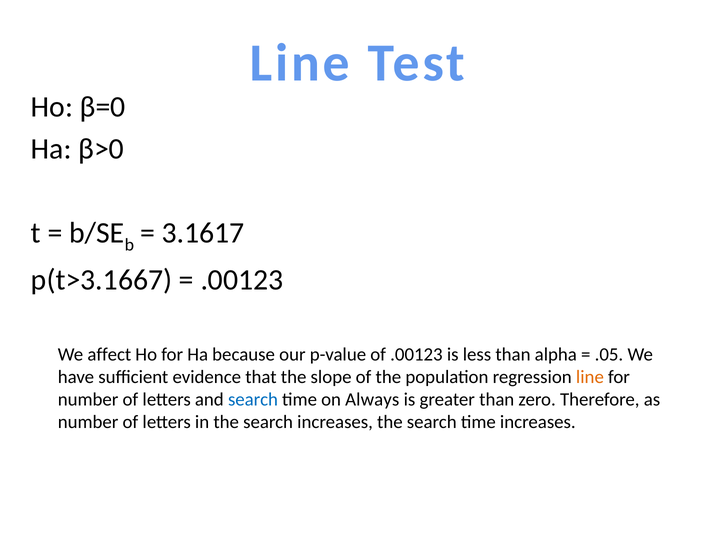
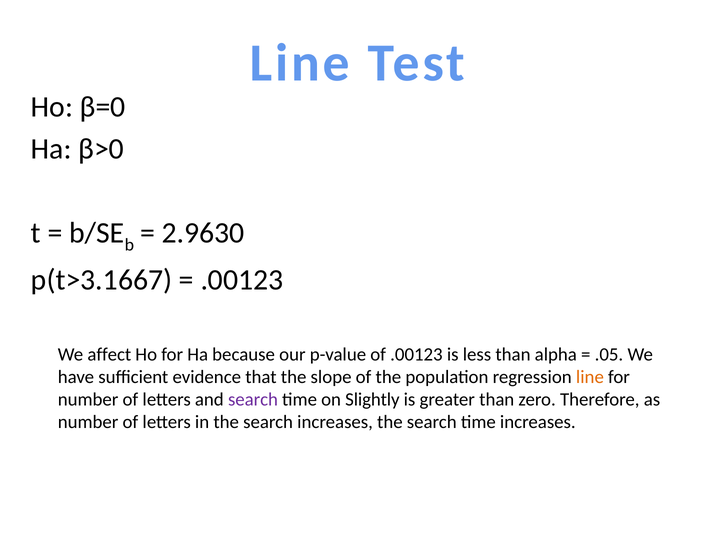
3.1617: 3.1617 -> 2.9630 (203, 233)
search colour: blue -> purple (253, 400)
Always: Always -> Slightly (372, 400)
